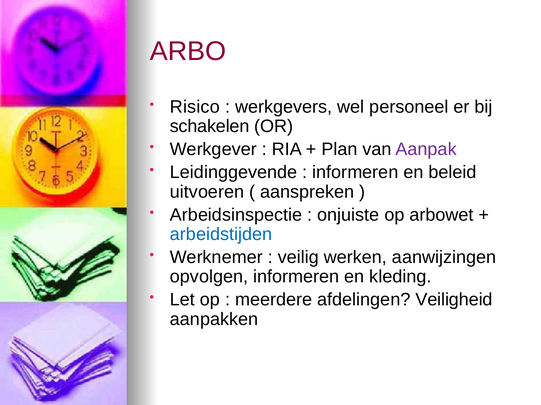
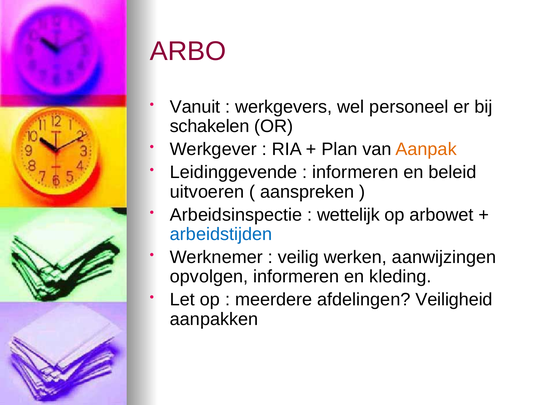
Risico: Risico -> Vanuit (195, 107)
Aanpak colour: purple -> orange (426, 150)
onjuiste: onjuiste -> wettelijk (348, 215)
